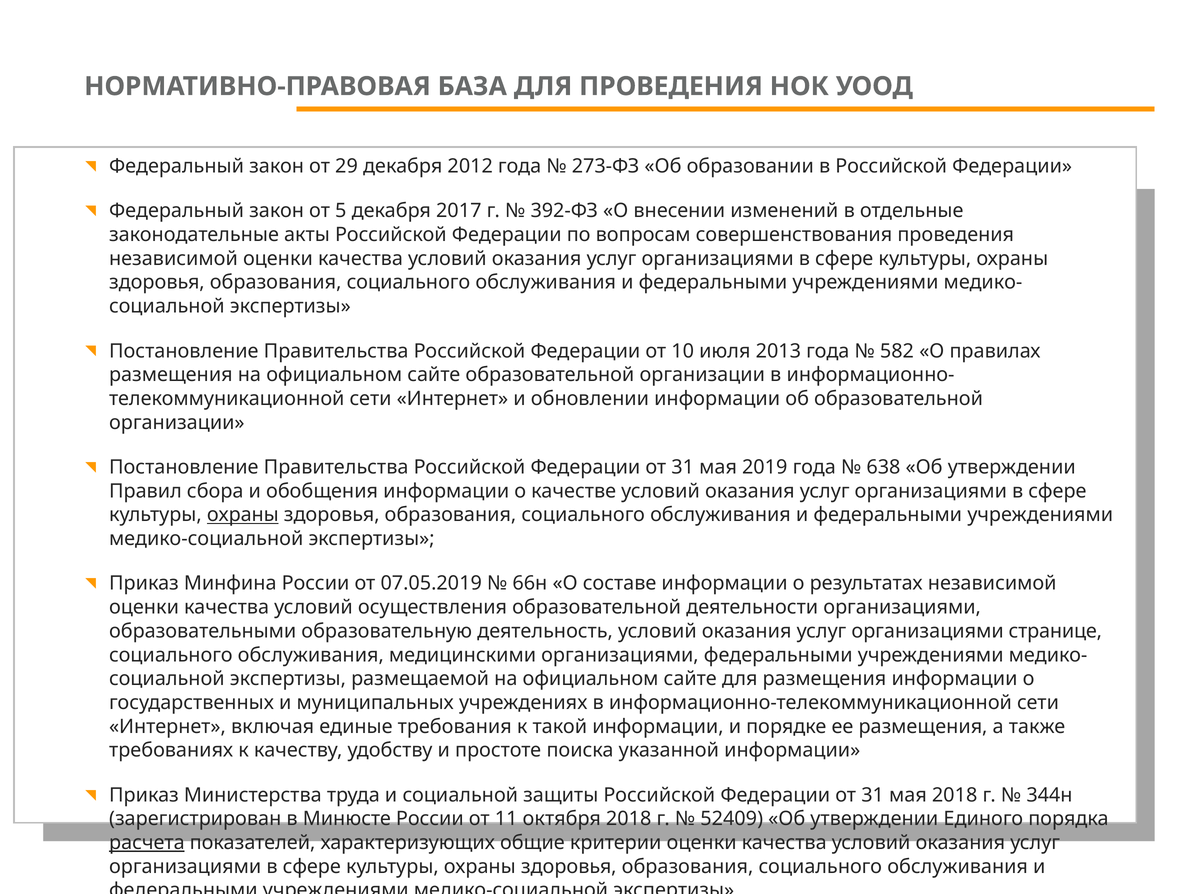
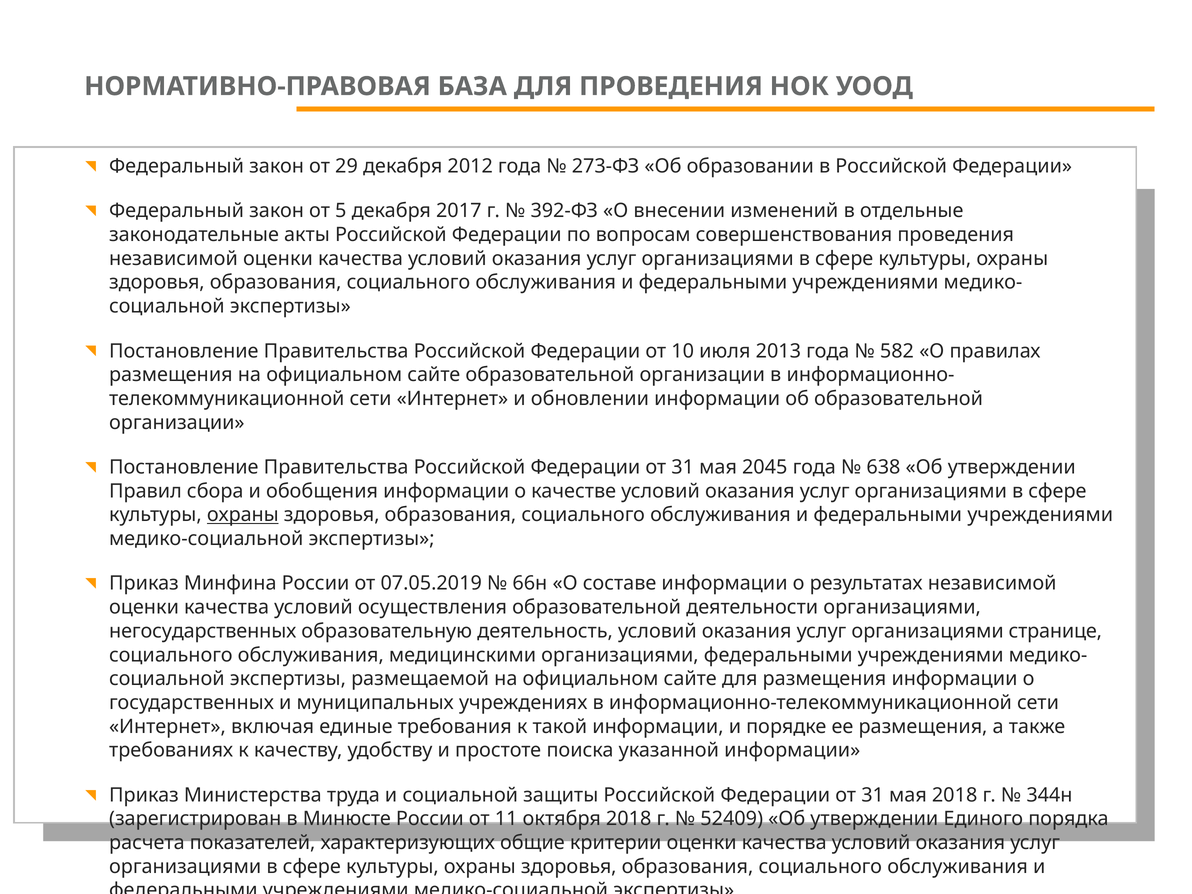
2019: 2019 -> 2045 (765, 467)
образовательными: образовательными -> негосударственных (203, 631)
расчета underline: present -> none (147, 843)
